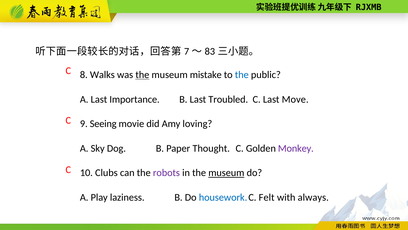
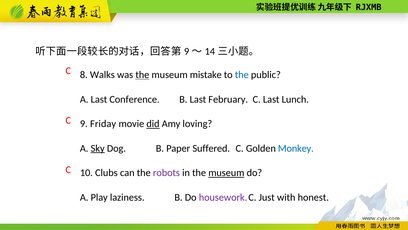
7: 7 -> 9 (187, 51)
83: 83 -> 14 (210, 51)
Importance: Importance -> Conference (135, 99)
Troubled: Troubled -> February (228, 99)
Move: Move -> Lunch (295, 99)
Seeing: Seeing -> Friday (103, 124)
did underline: none -> present (153, 124)
Sky underline: none -> present (98, 148)
Thought: Thought -> Suffered (211, 148)
Monkey colour: purple -> blue (296, 148)
housework colour: blue -> purple (223, 197)
Felt: Felt -> Just (267, 197)
always: always -> honest (313, 197)
